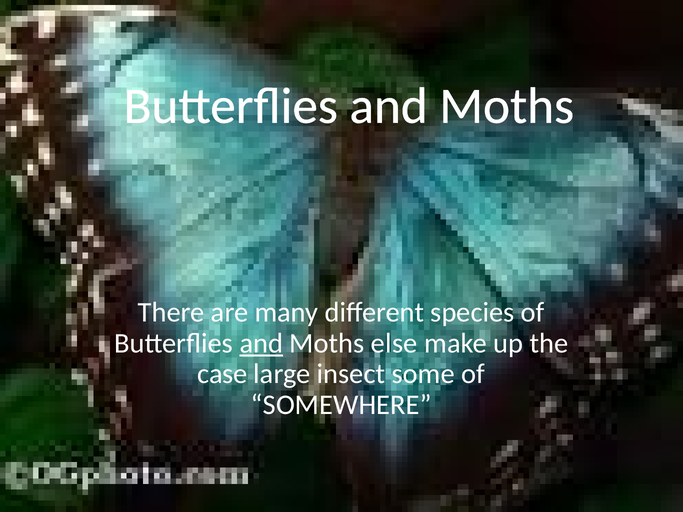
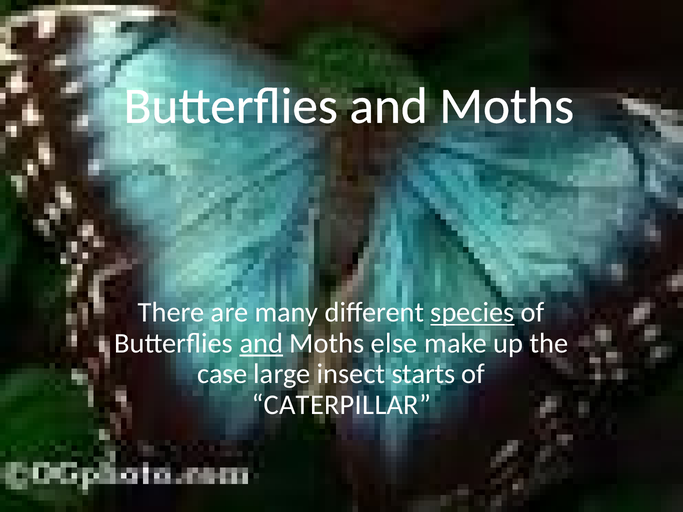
species underline: none -> present (472, 313)
some: some -> starts (423, 374)
SOMEWHERE: SOMEWHERE -> CATERPILLAR (341, 405)
